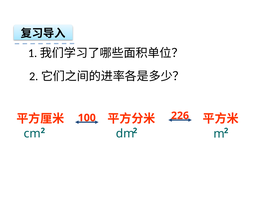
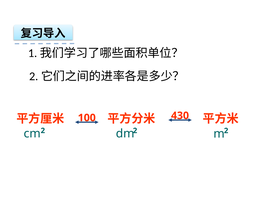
226: 226 -> 430 (180, 116)
